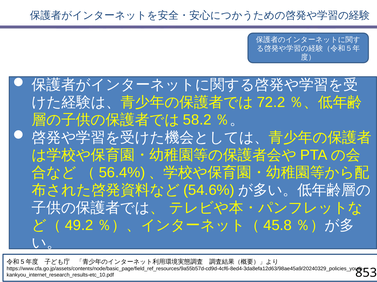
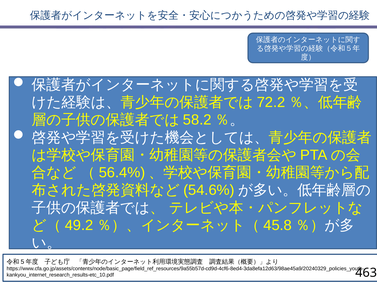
853: 853 -> 463 (366, 273)
